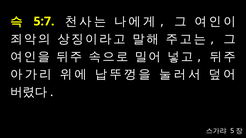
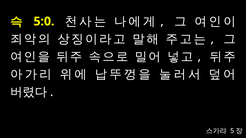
5:7: 5:7 -> 5:0 (44, 21)
